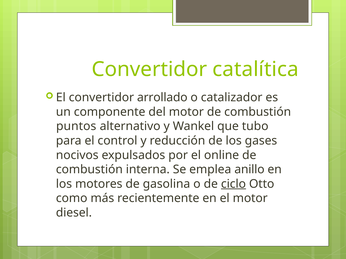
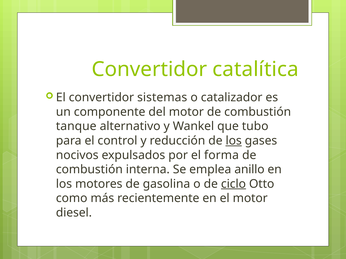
arrollado: arrollado -> sistemas (162, 98)
puntos: puntos -> tanque (76, 127)
los underline: none -> present (234, 141)
online: online -> forma (221, 155)
